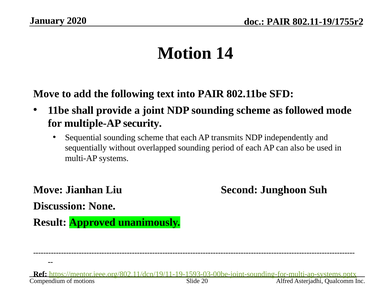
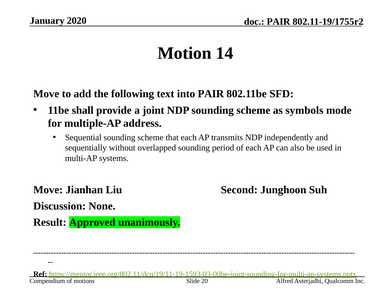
followed: followed -> symbols (304, 110)
security: security -> address (142, 123)
